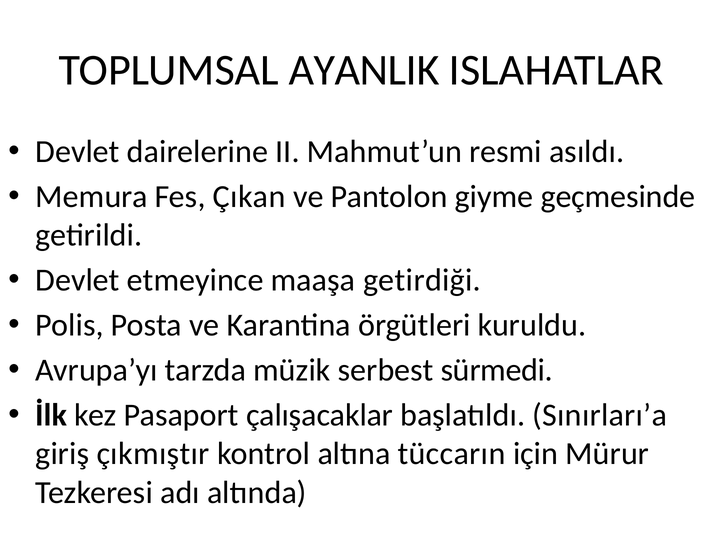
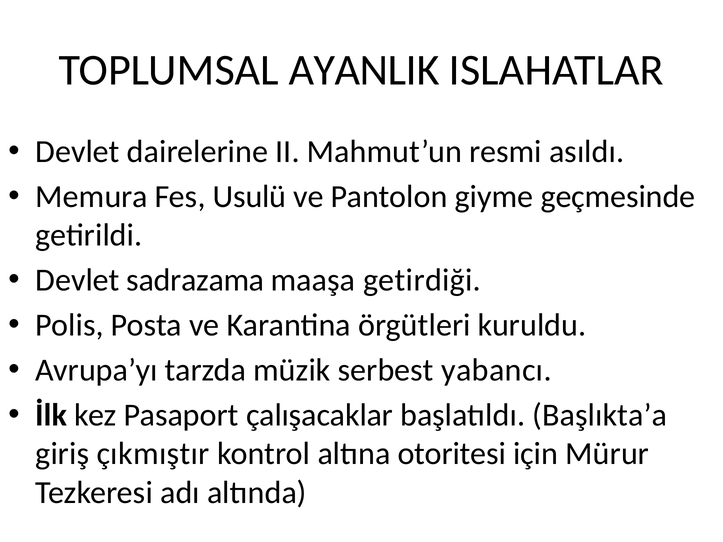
Çıkan: Çıkan -> Usulü (250, 197)
etmeyince: etmeyince -> sadrazama (195, 280)
sürmedi: sürmedi -> yabancı (497, 370)
Sınırları’a: Sınırları’a -> Başlıkta’a (600, 415)
tüccarın: tüccarın -> otoritesi (452, 454)
